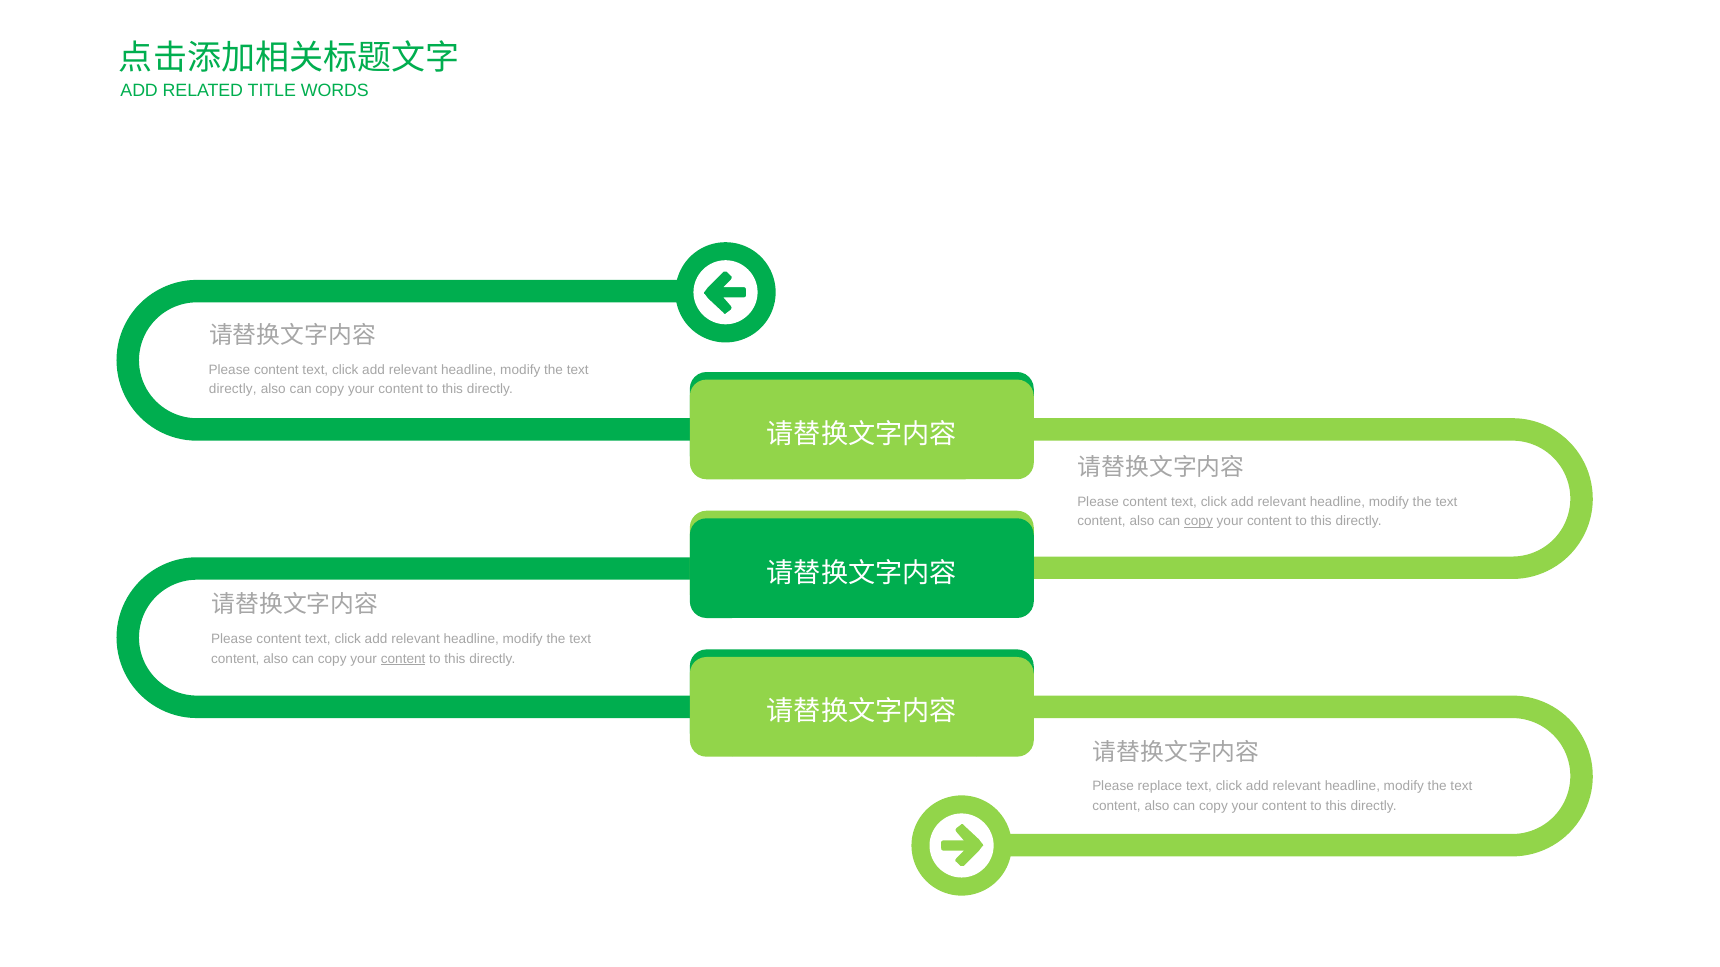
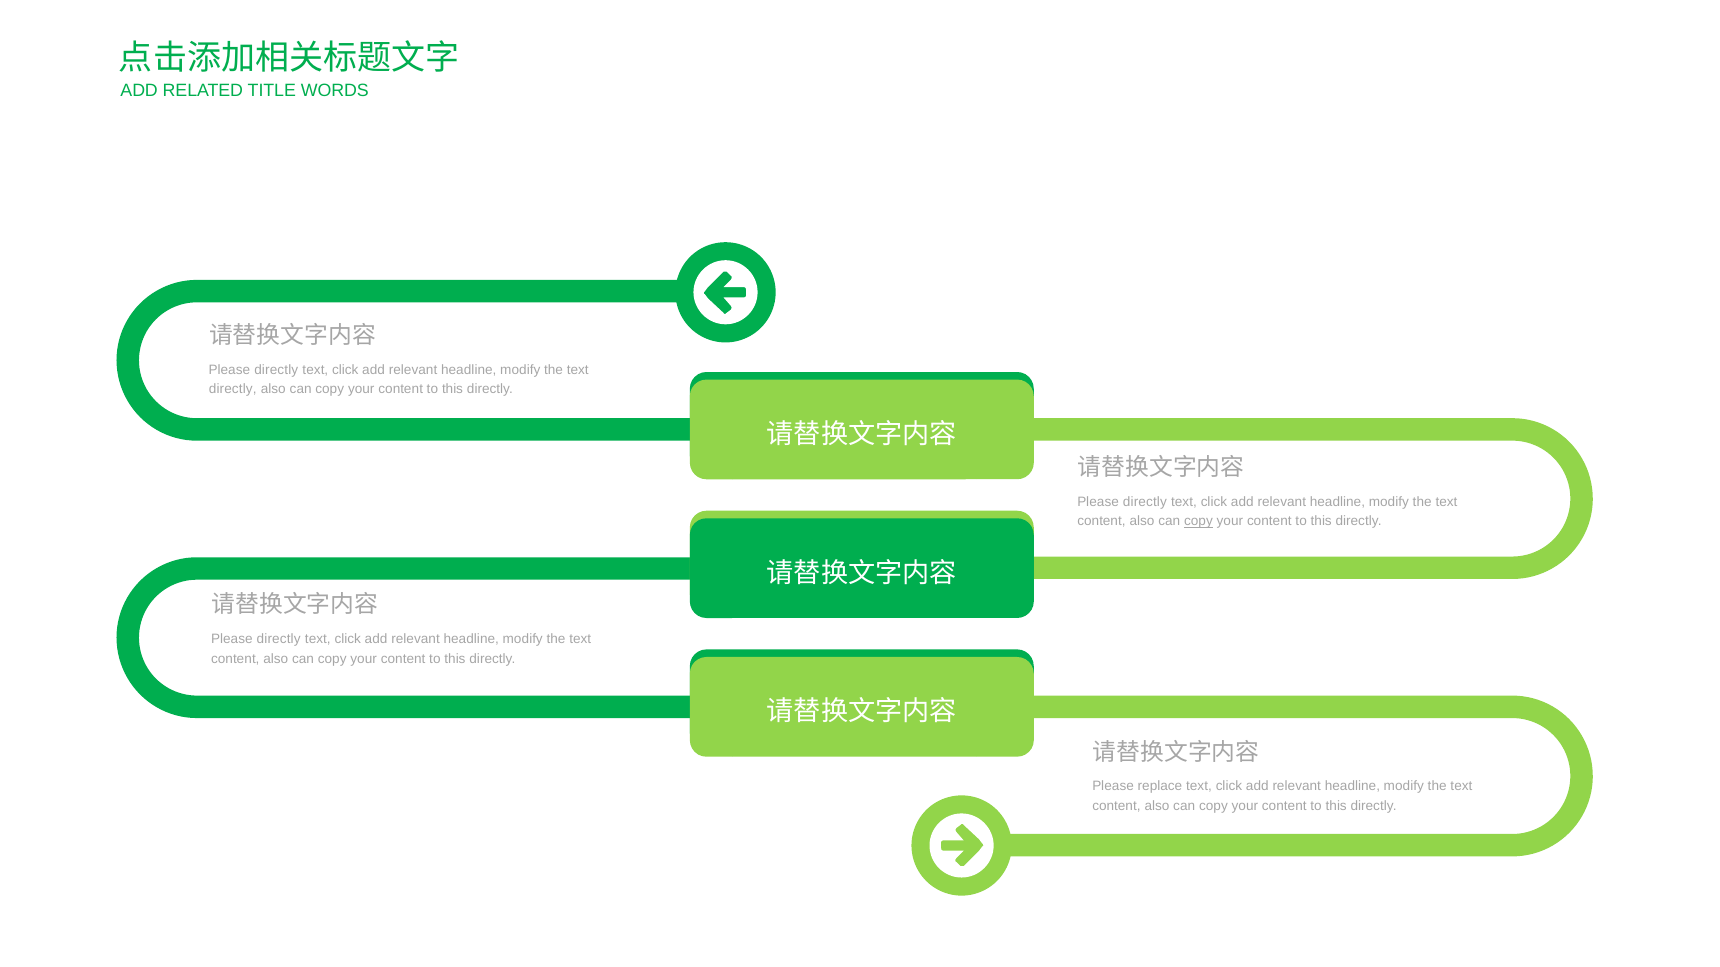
content: content -> directly (276, 370)
content: content -> directly (1145, 502)
content: content -> directly (279, 639)
content underline: present -> none (403, 659)
